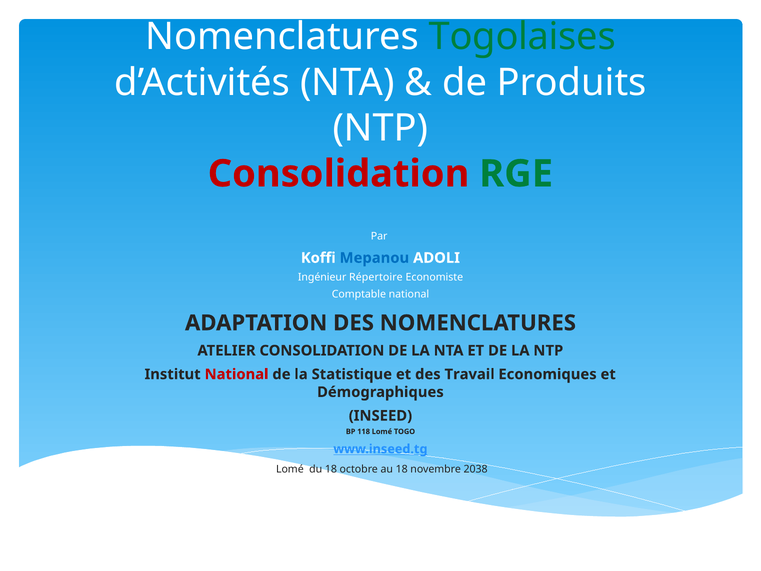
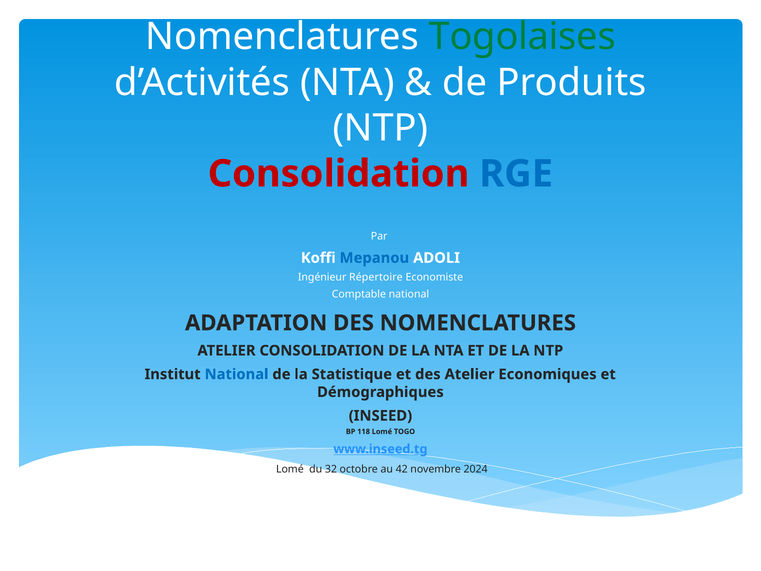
RGE colour: green -> blue (516, 174)
National colour: red -> blue (237, 374)
des Travail: Travail -> Atelier (470, 374)
du 18: 18 -> 32 (331, 469)
au 18: 18 -> 42 (402, 469)
2038: 2038 -> 2024 (476, 469)
